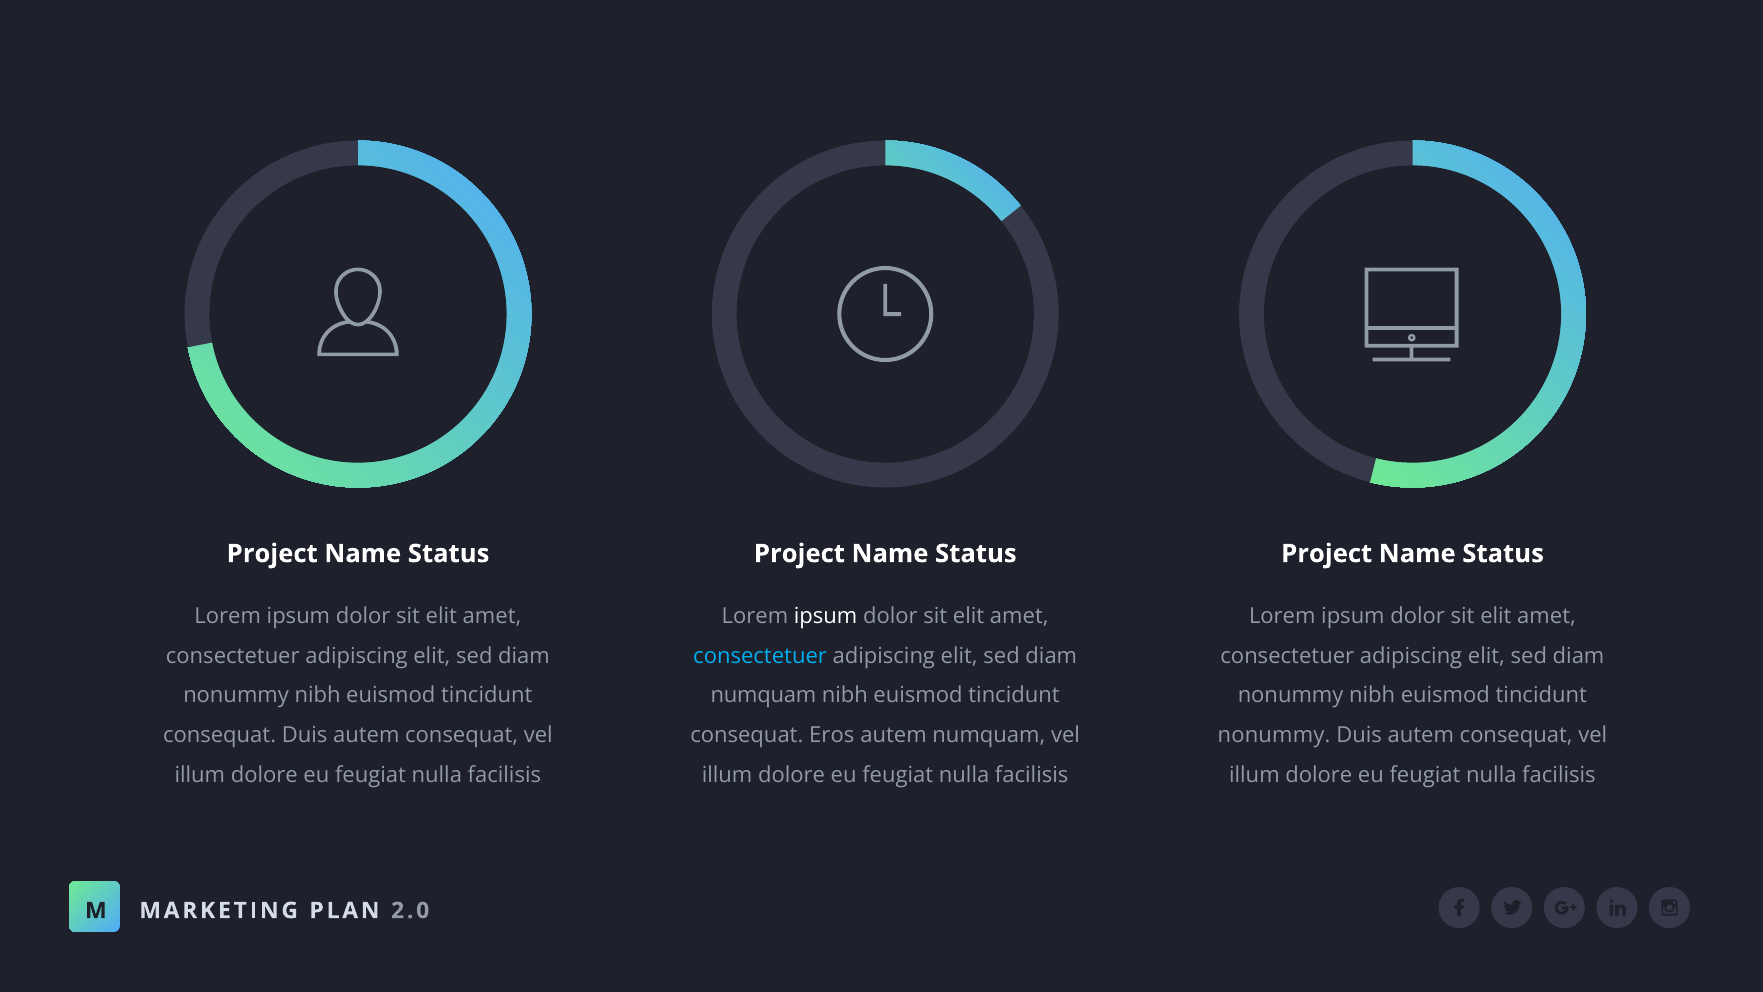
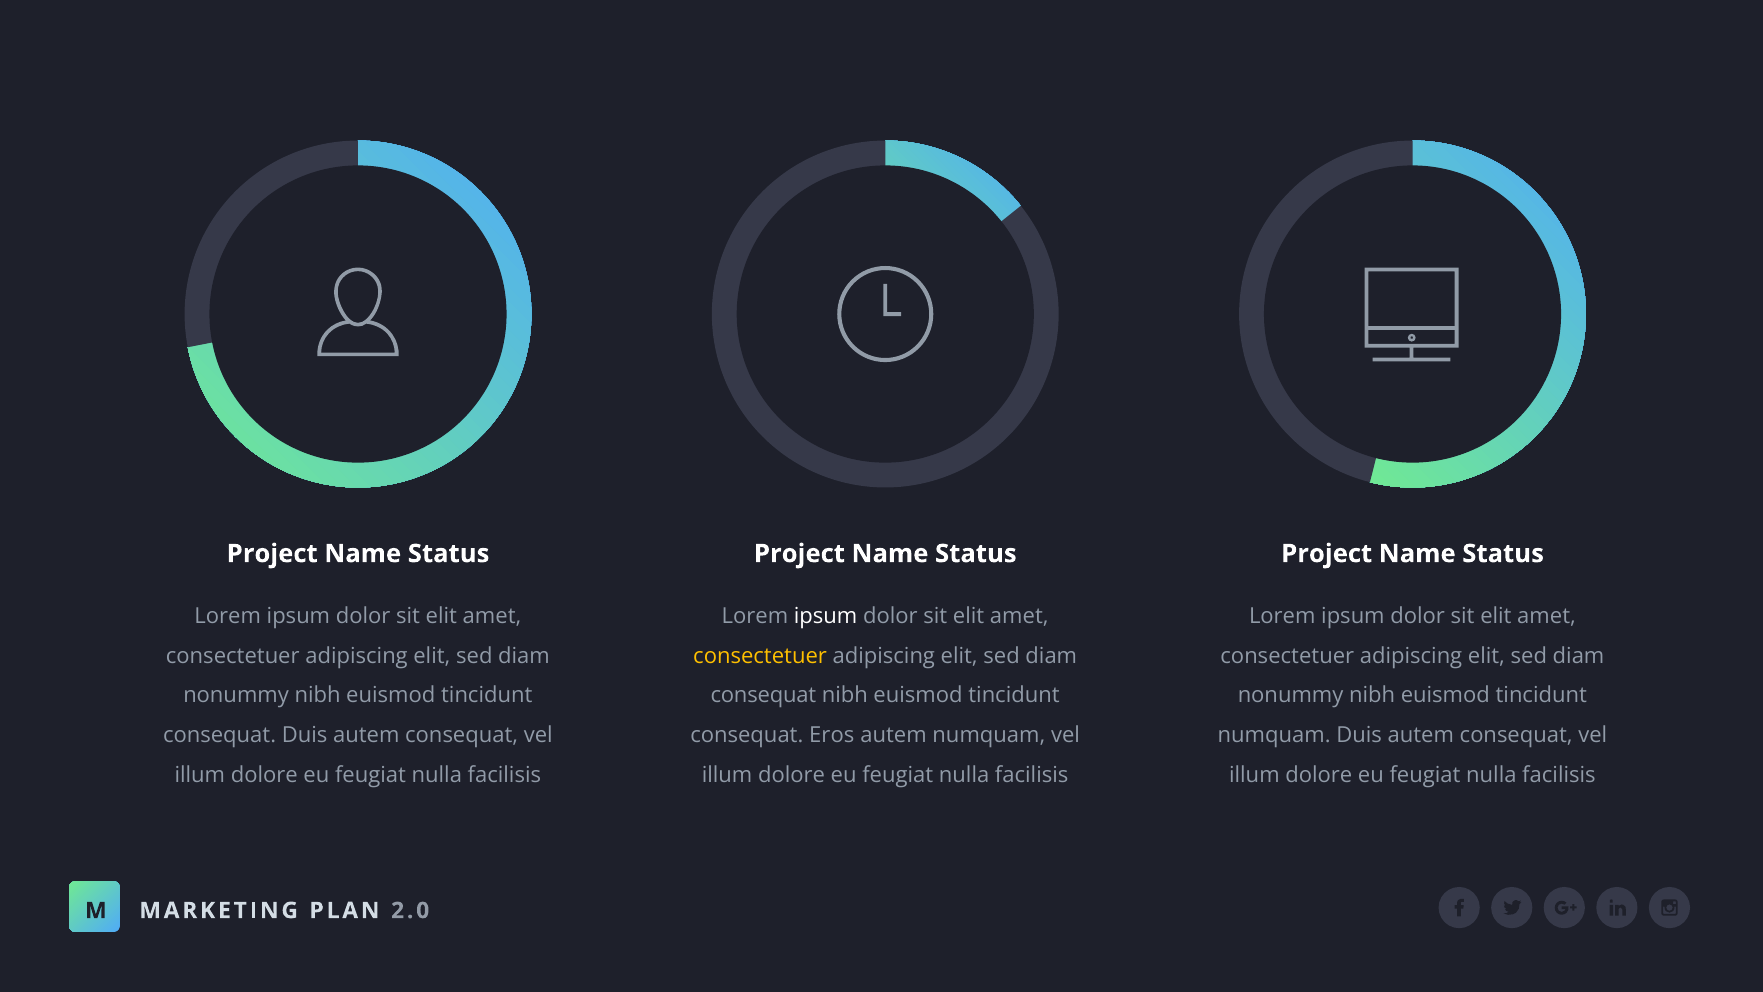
consectetuer colour: light blue -> yellow (760, 656)
numquam: numquam -> consequat (763, 695)
nonummy: nonummy -> numquam (1274, 735)
